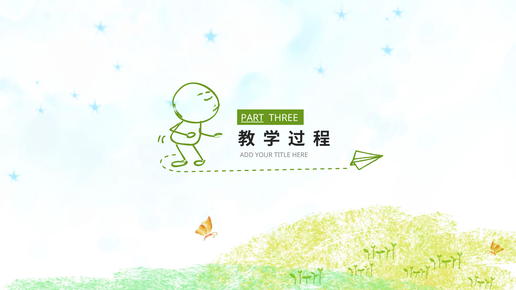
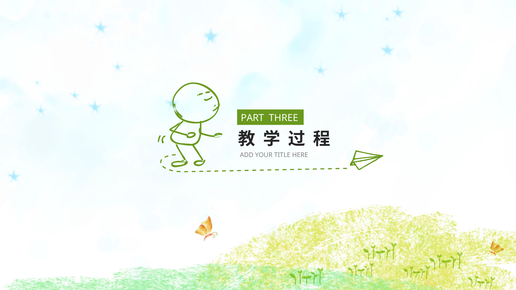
PART underline: present -> none (252, 118)
